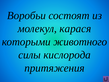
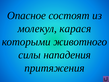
Воробьи: Воробьи -> Опасное (26, 15)
кислорода: кислорода -> нападения (67, 55)
